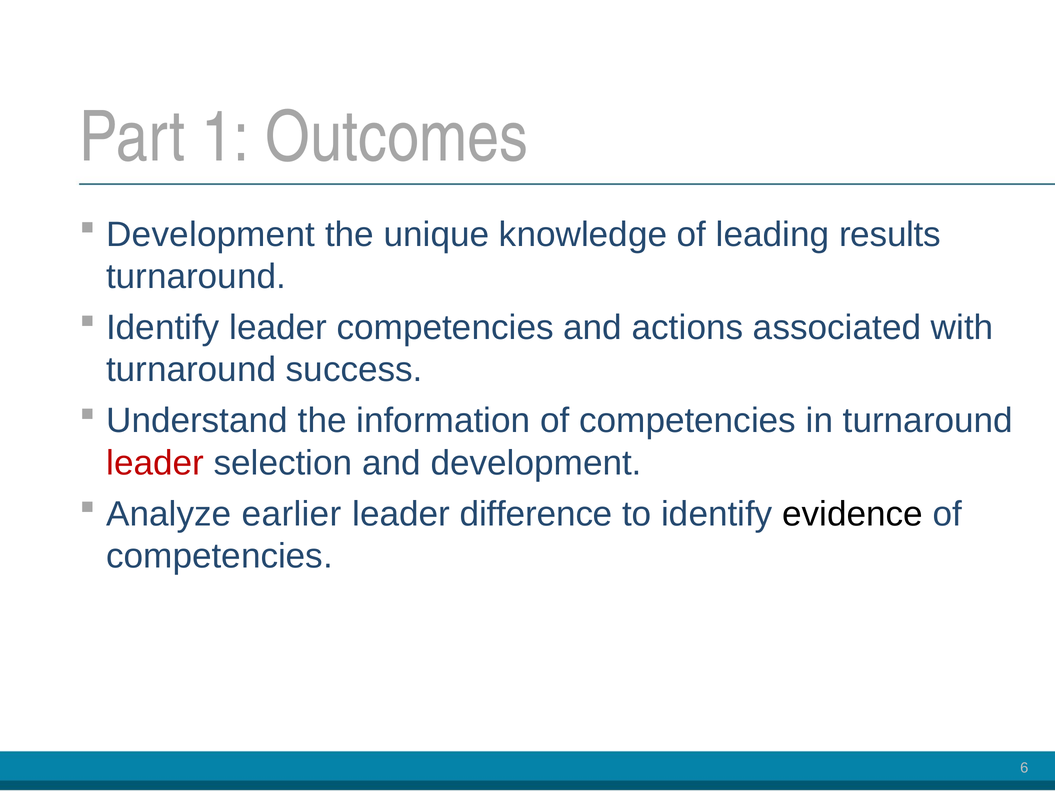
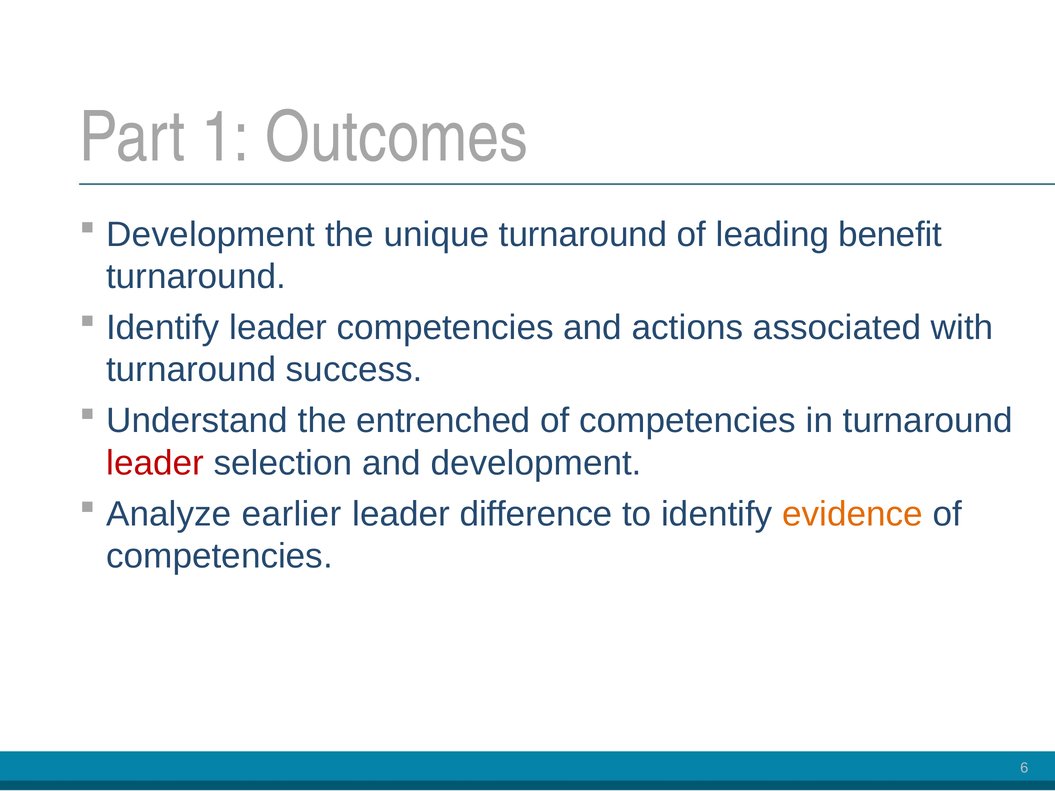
unique knowledge: knowledge -> turnaround (583, 235)
results: results -> benefit (890, 235)
information: information -> entrenched (443, 421)
evidence colour: black -> orange (853, 514)
